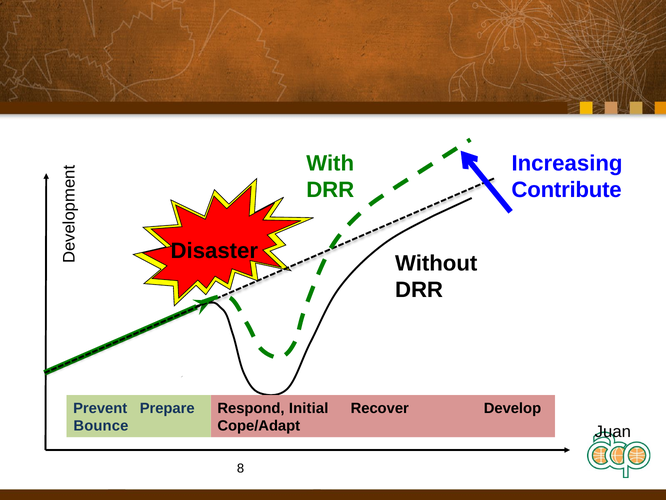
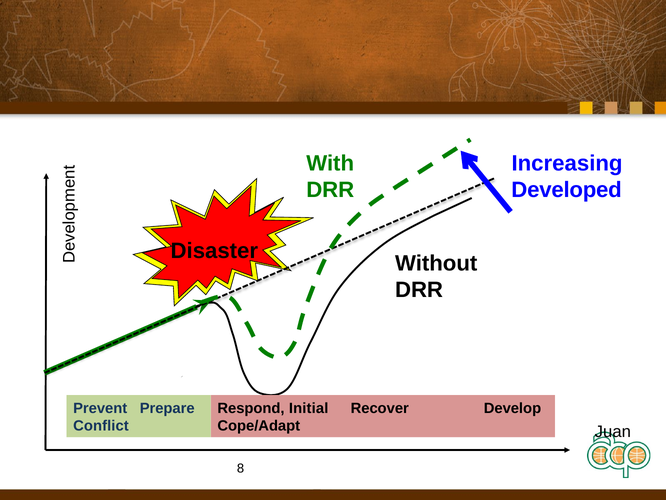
Contribute: Contribute -> Developed (567, 190)
Bounce: Bounce -> Conflict (101, 426)
